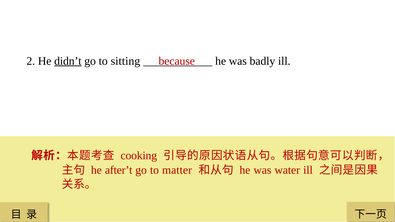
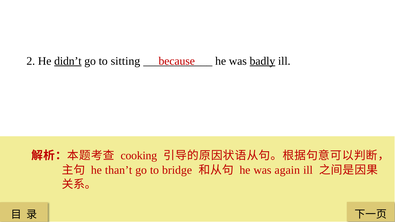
badly underline: none -> present (262, 61)
after’t: after’t -> than’t (119, 170)
matter: matter -> bridge (177, 170)
water: water -> again (287, 170)
